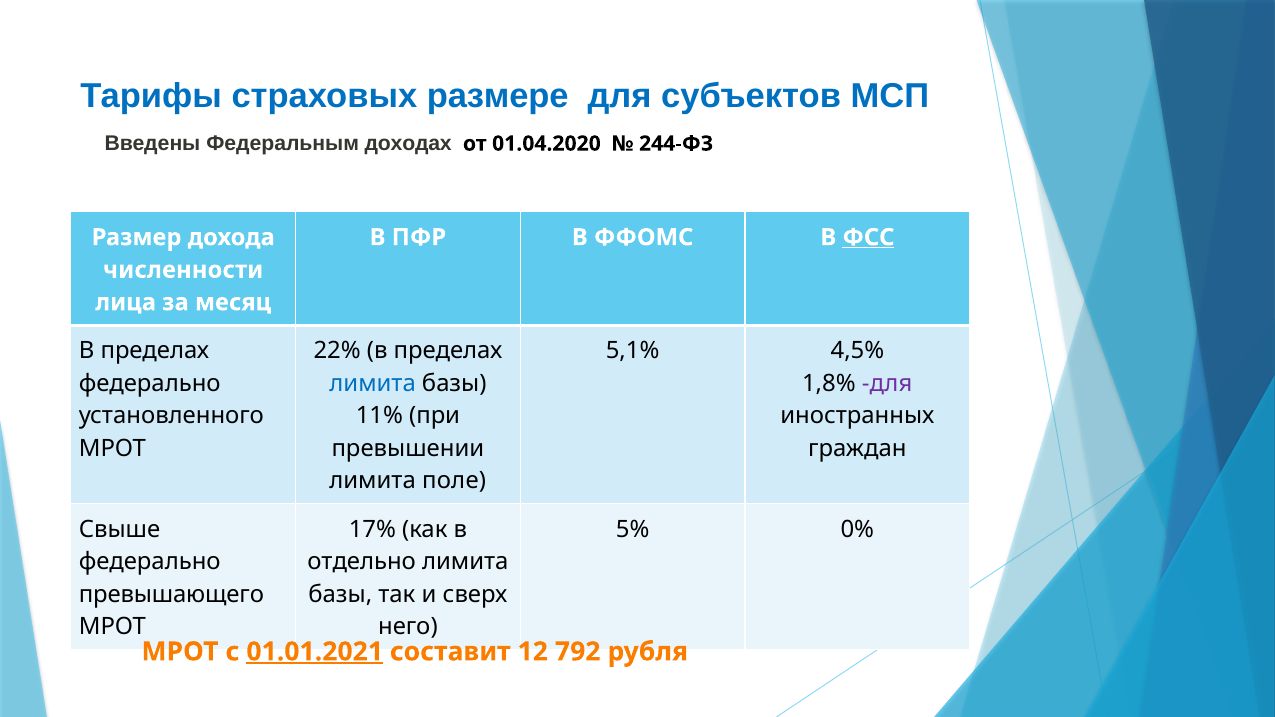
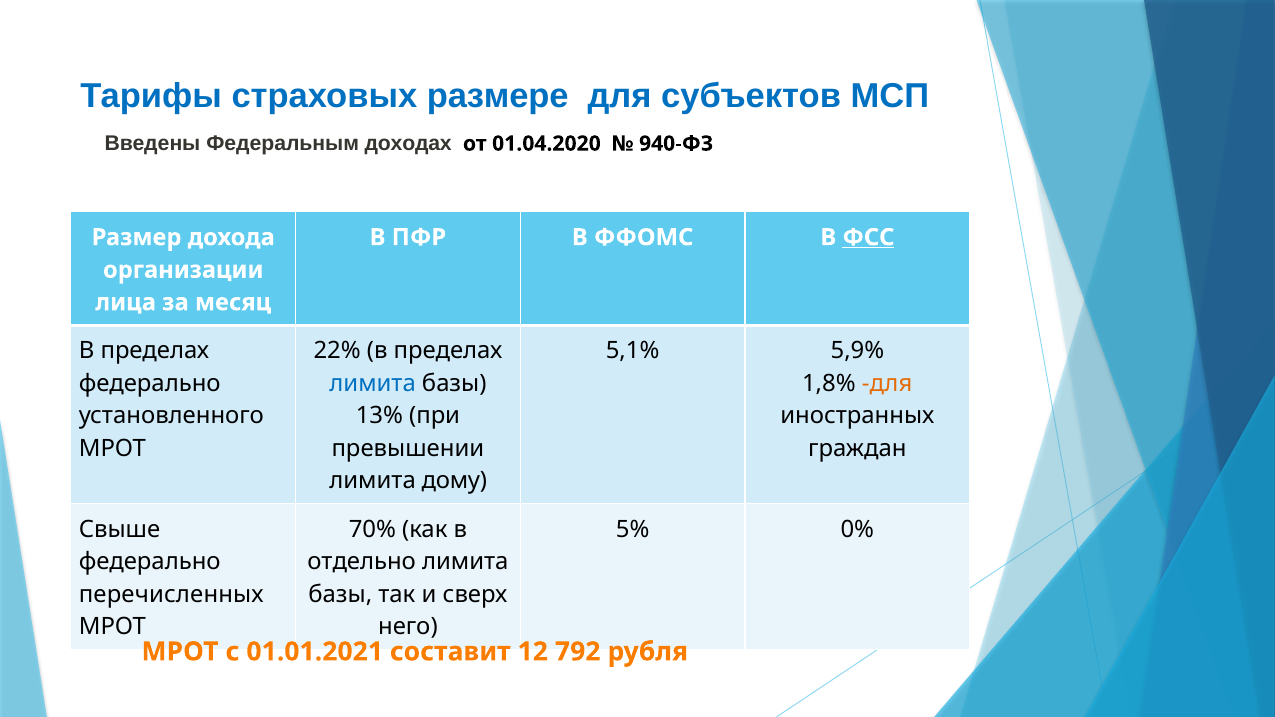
244-ФЗ: 244-ФЗ -> 940-ФЗ (676, 144)
численности: численности -> организации (183, 270)
4,5%: 4,5% -> 5,9% (857, 351)
для colour: purple -> orange (887, 383)
11%: 11% -> 13% (379, 416)
поле: поле -> дому (454, 481)
17%: 17% -> 70% (372, 529)
превышающего: превышающего -> перечисленных (171, 595)
01.01.2021 underline: present -> none (315, 652)
